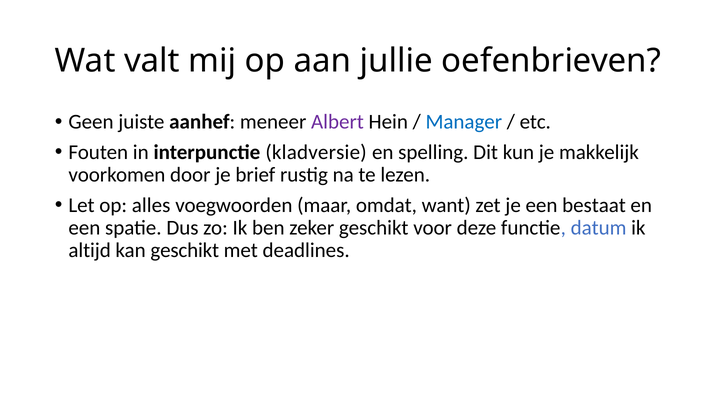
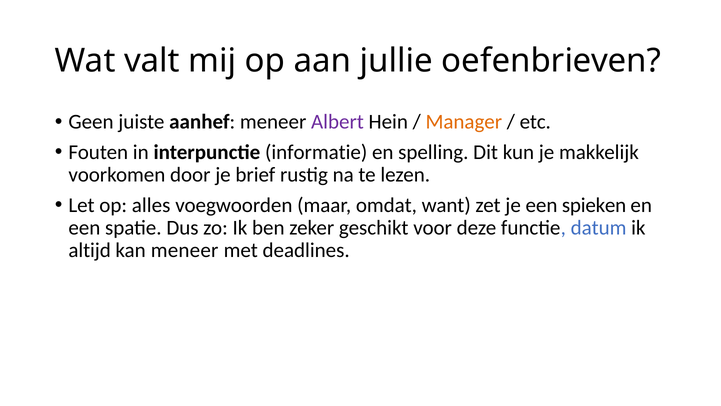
Manager colour: blue -> orange (464, 122)
kladversie: kladversie -> informatie (316, 152)
bestaat: bestaat -> spieken (594, 205)
kan geschikt: geschikt -> meneer (185, 250)
